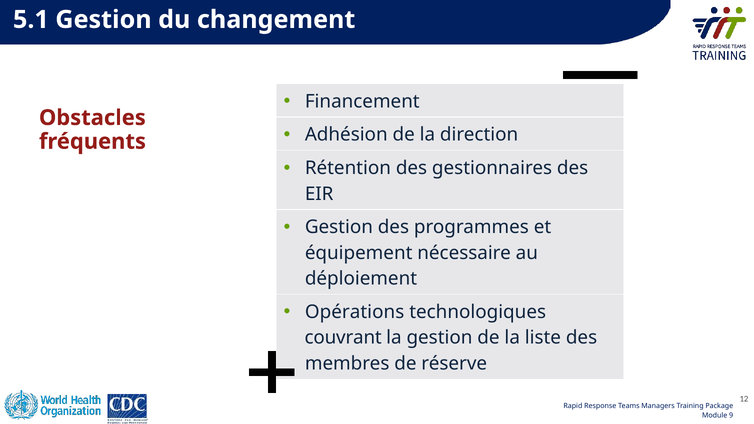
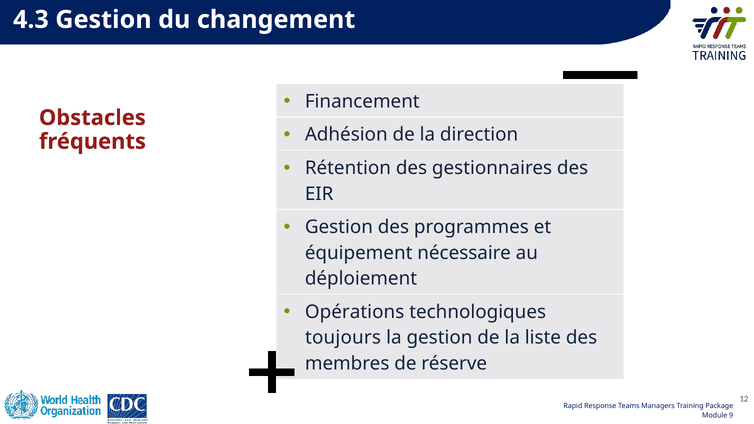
5.1: 5.1 -> 4.3 (31, 20)
couvrant: couvrant -> toujours (343, 338)
